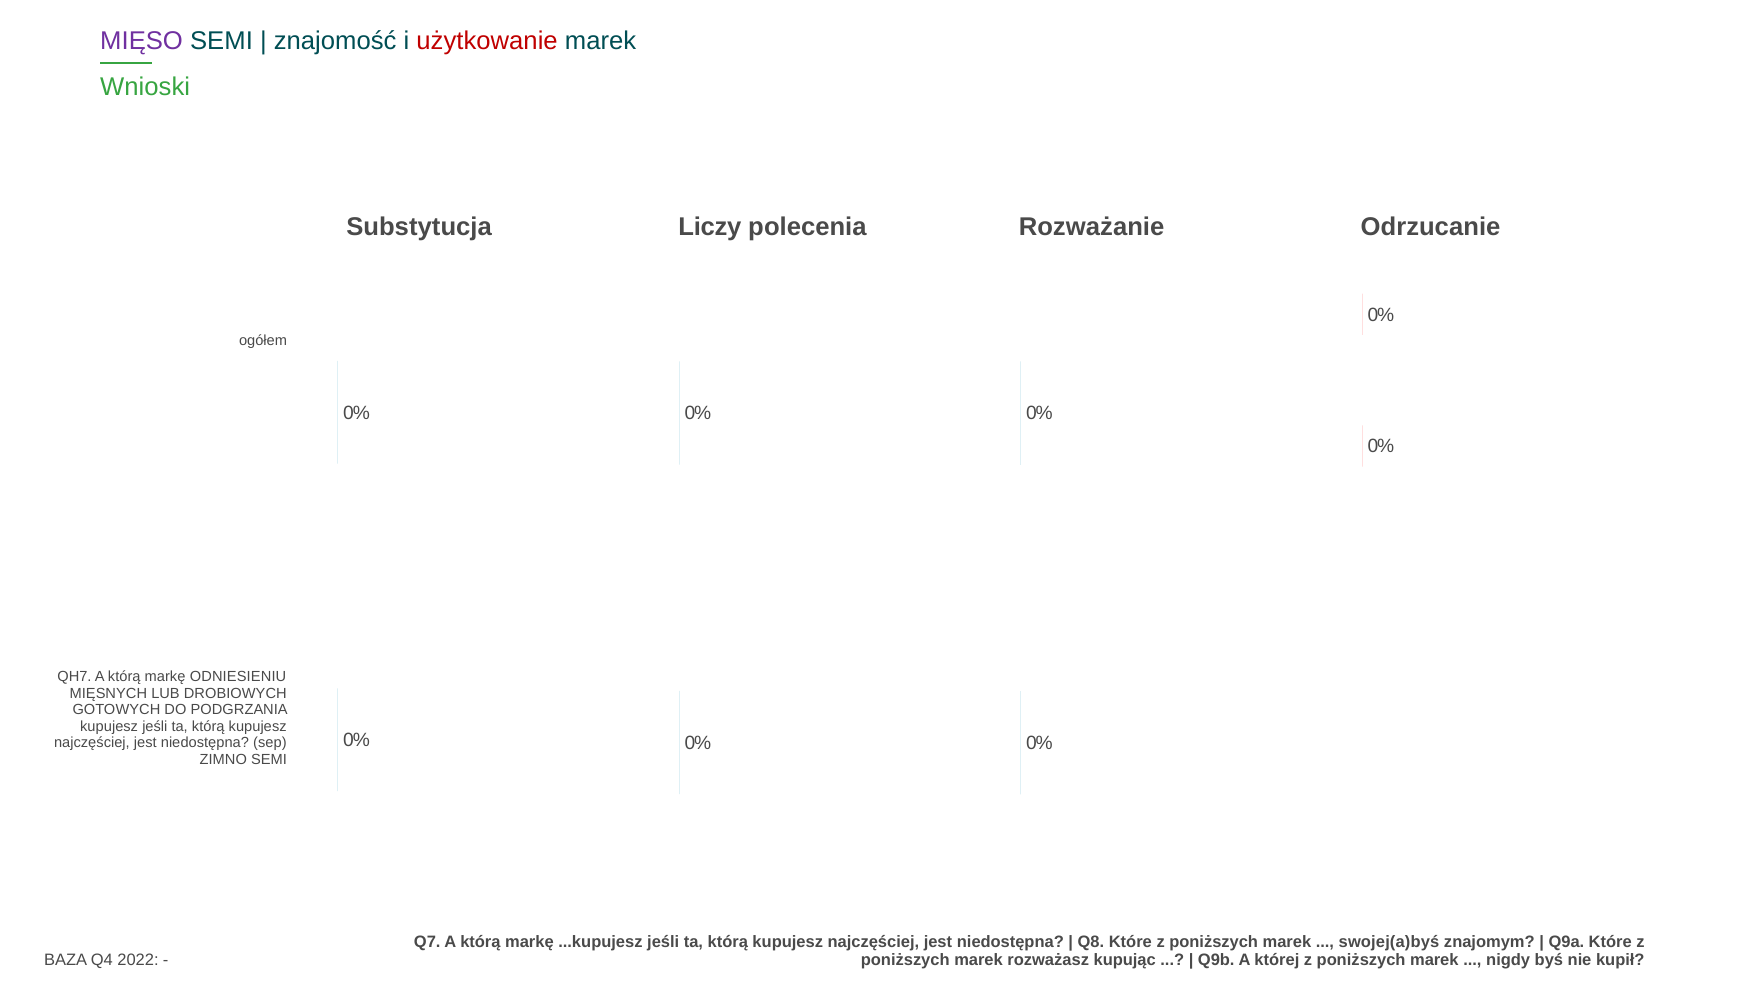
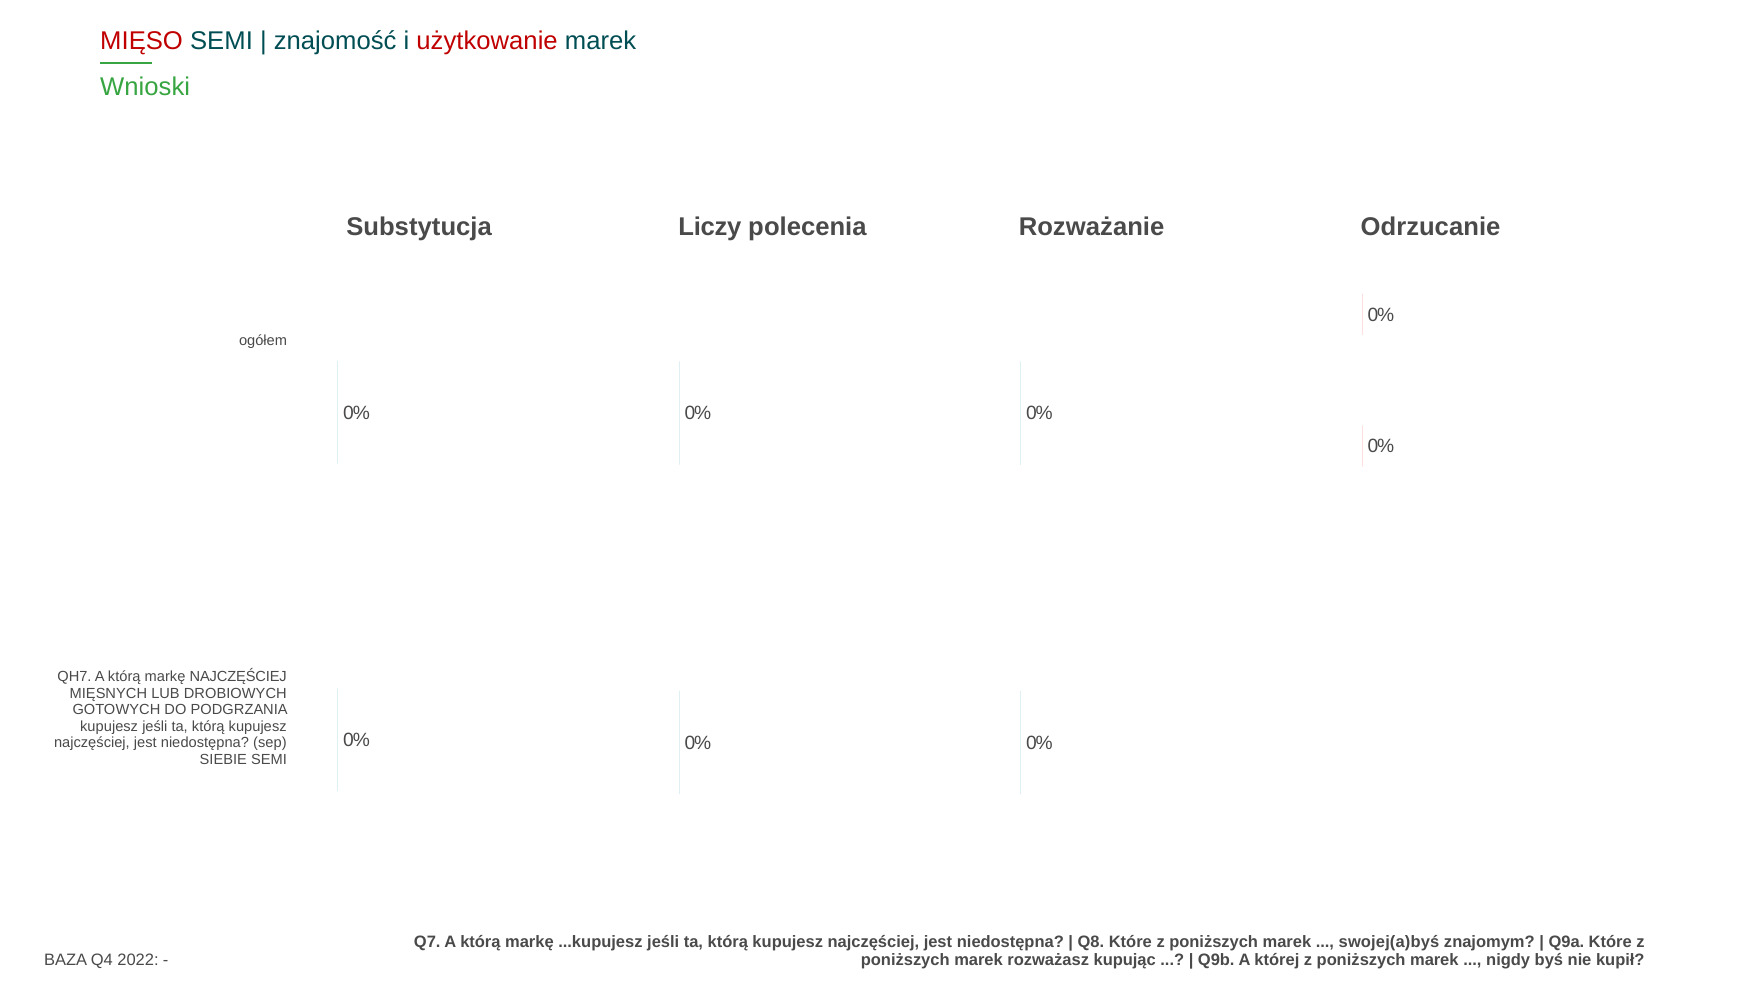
MIĘSO colour: purple -> red (142, 41)
markę ODNIESIENIU: ODNIESIENIU -> NAJCZĘŚCIEJ (238, 677)
ZIMNO: ZIMNO -> SIEBIE (223, 759)
